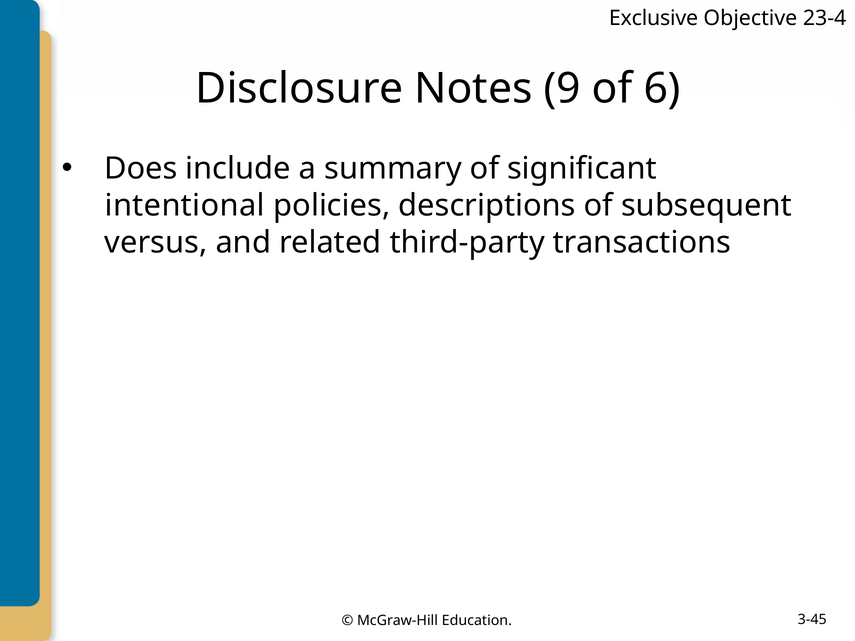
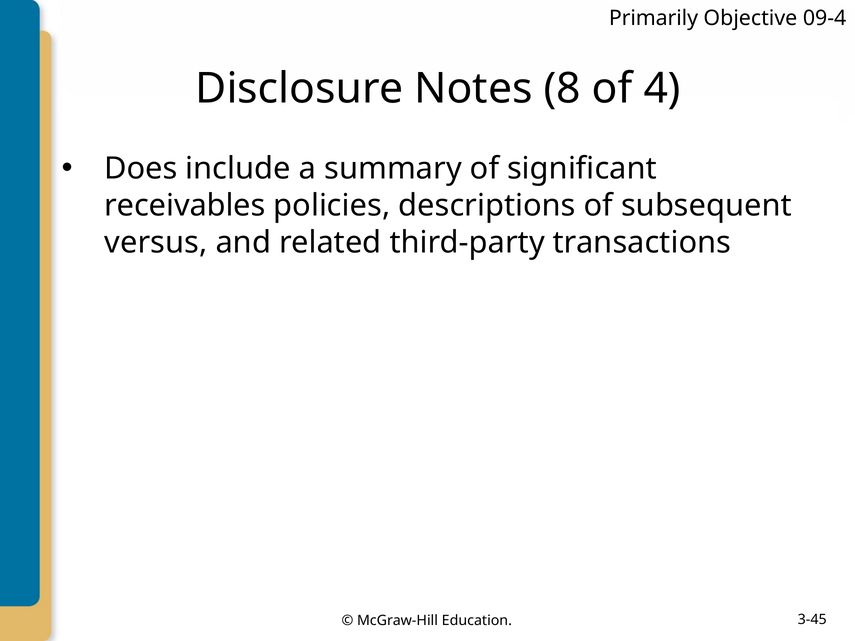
Exclusive: Exclusive -> Primarily (653, 18)
23-4: 23-4 -> 09-4 (825, 18)
9: 9 -> 8 (562, 88)
6: 6 -> 4 (662, 88)
intentional: intentional -> receivables (185, 206)
